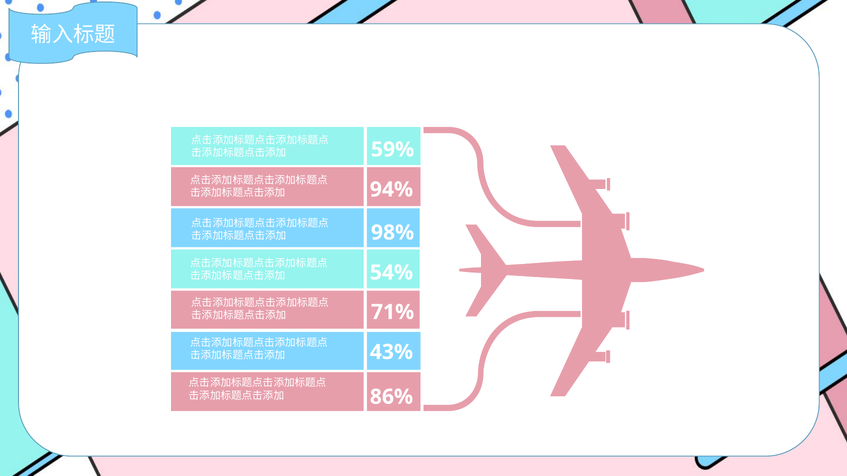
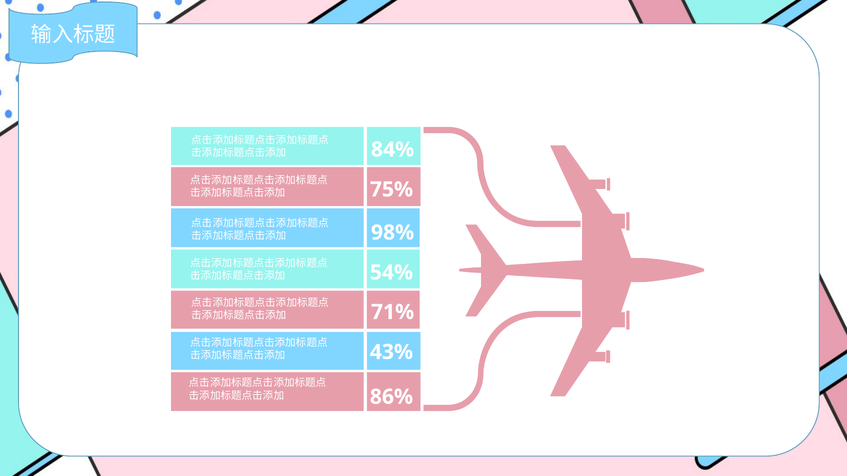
59%: 59% -> 84% (393, 150)
94%: 94% -> 75% (391, 190)
